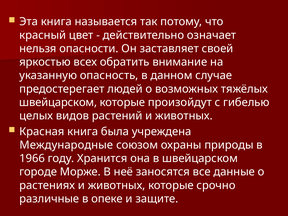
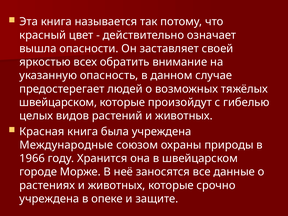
нельзя: нельзя -> вышла (38, 49)
различные: различные -> учреждена (49, 199)
